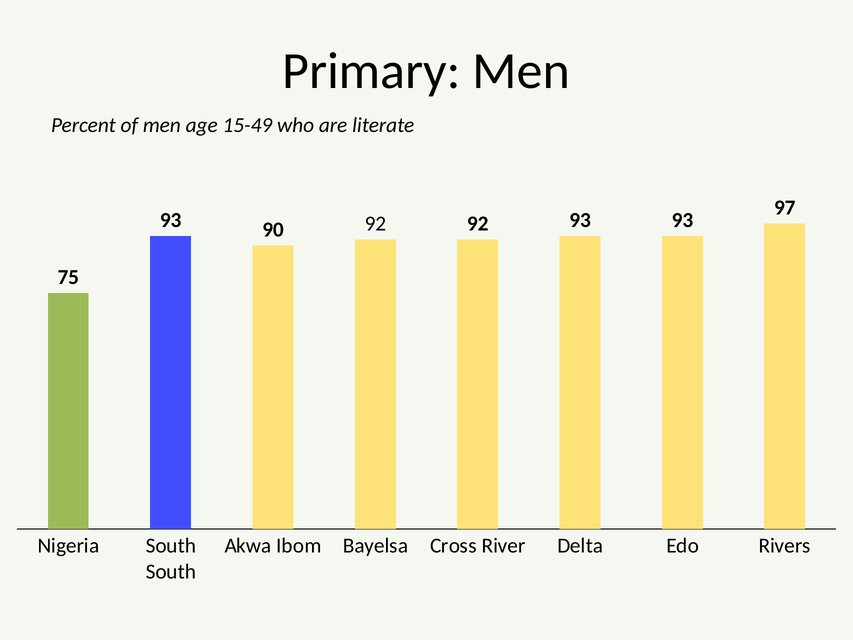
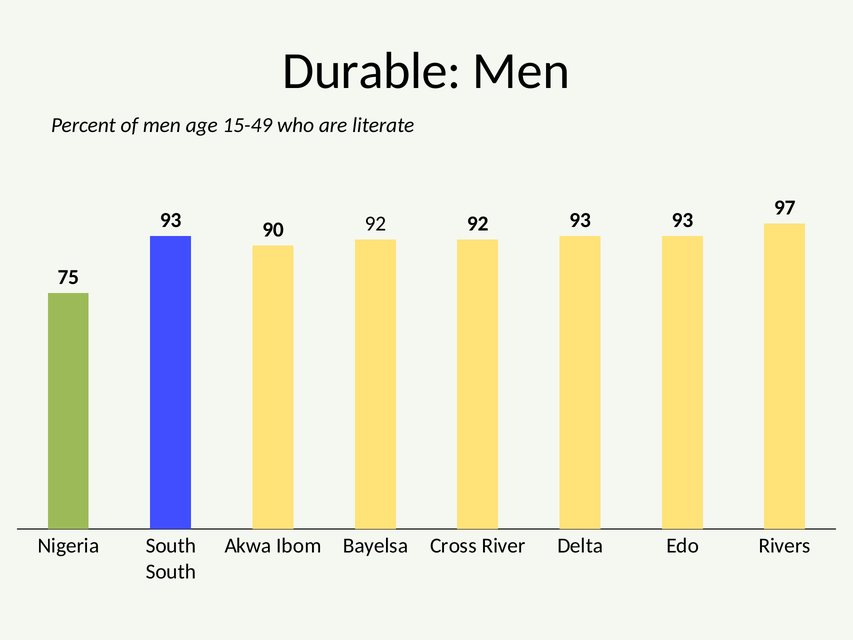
Primary: Primary -> Durable (372, 71)
